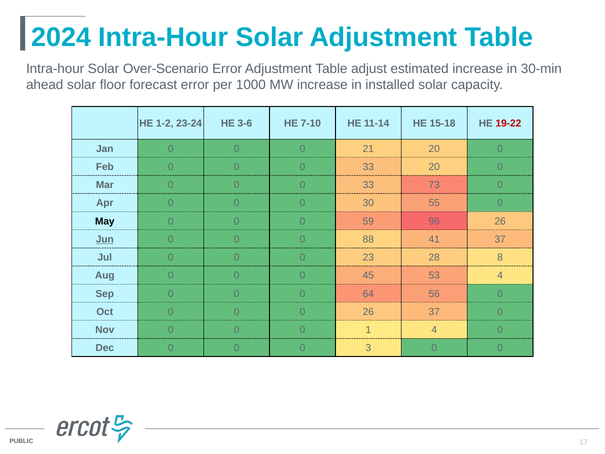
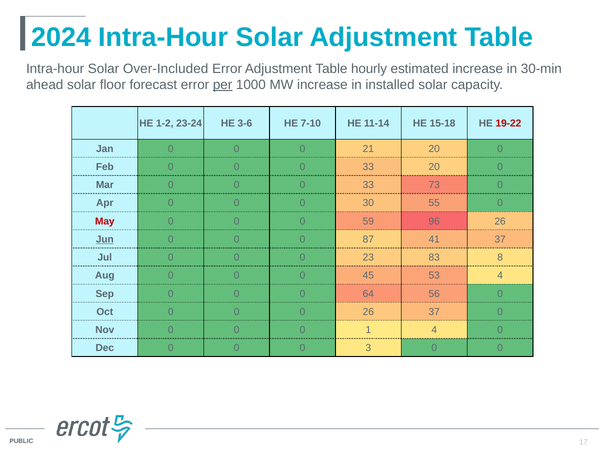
Over-Scenario: Over-Scenario -> Over-Included (166, 69)
adjust: adjust -> hourly (369, 69)
per underline: none -> present (223, 85)
May colour: black -> red (105, 221)
88: 88 -> 87 (368, 239)
28: 28 -> 83 (434, 257)
